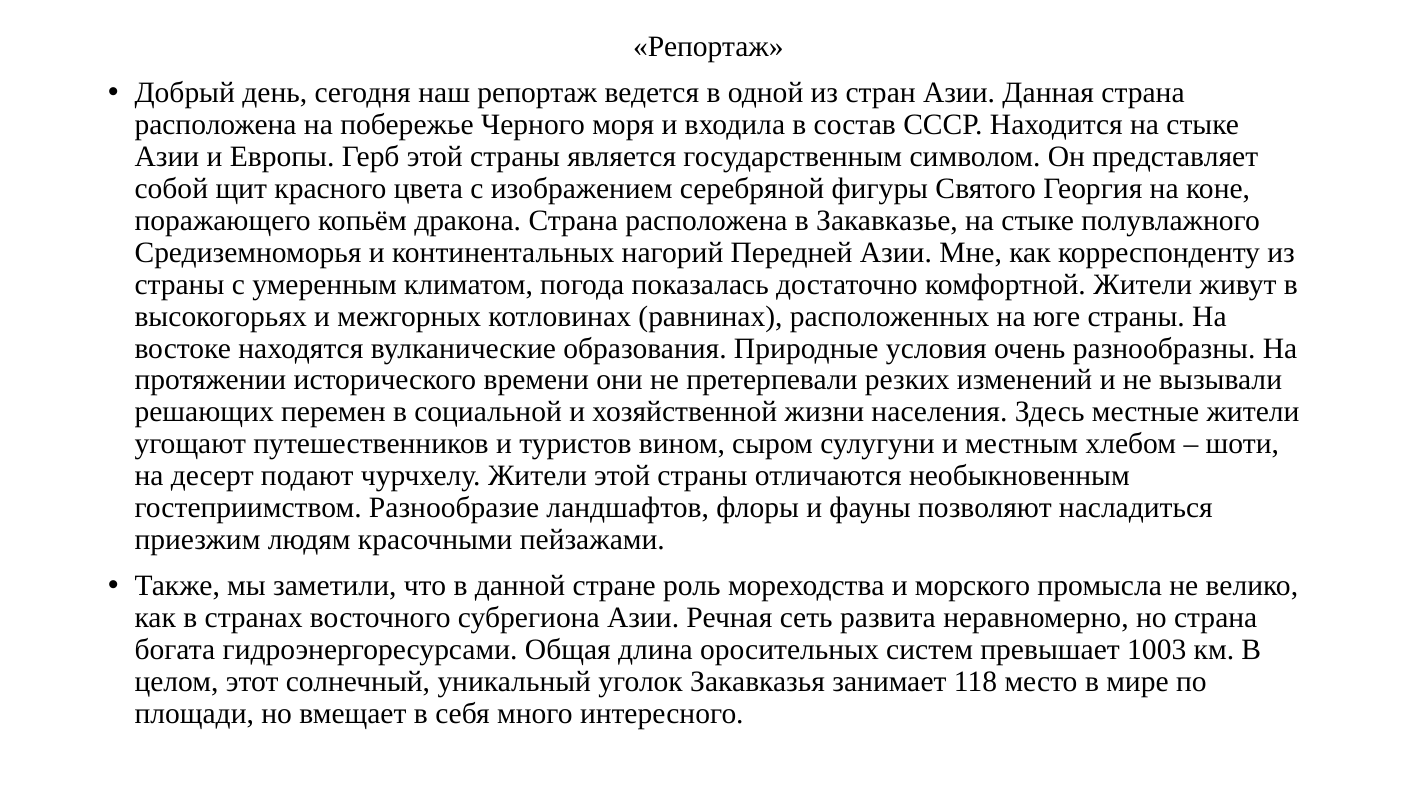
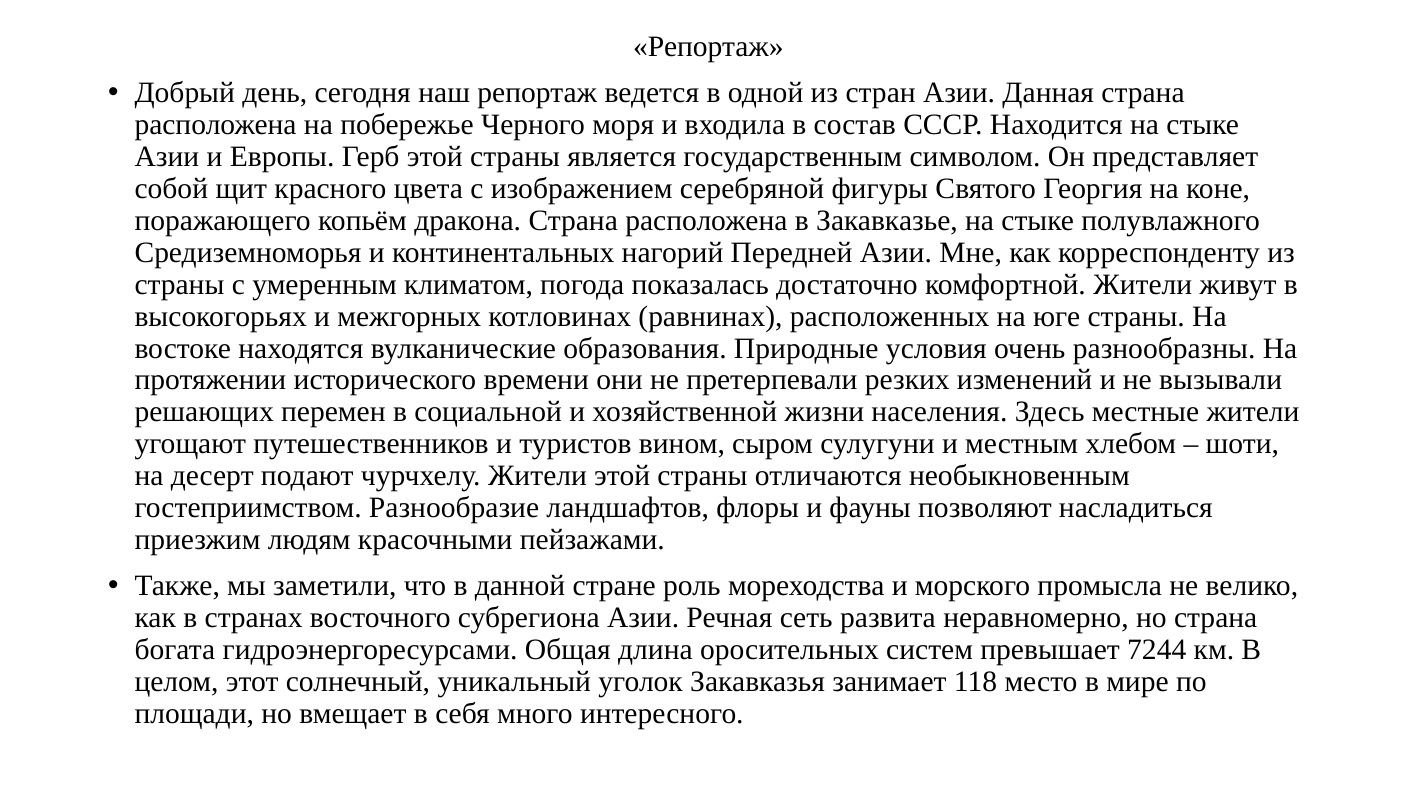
1003: 1003 -> 7244 (1157, 650)
